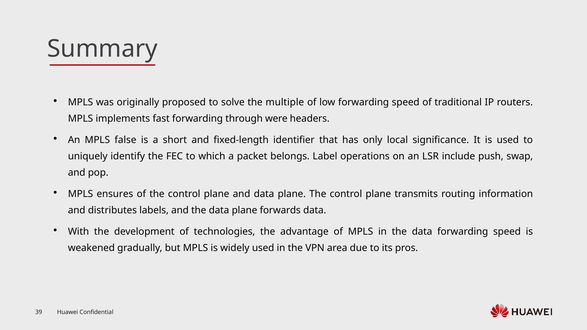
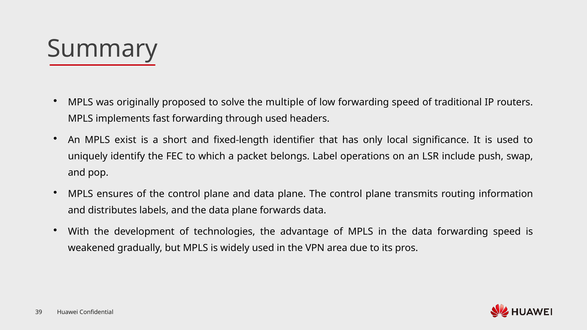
through were: were -> used (276, 119)
false: false -> exist (125, 140)
